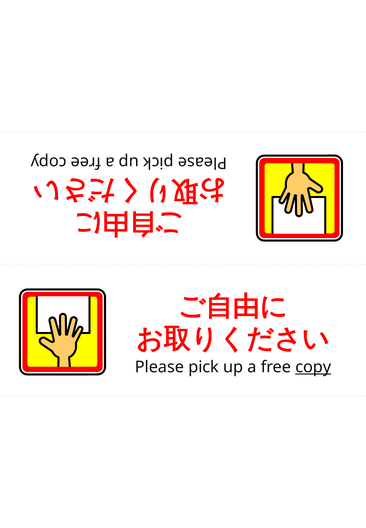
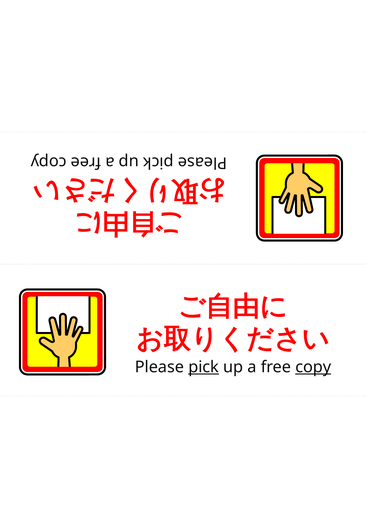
pick underline: none -> present (204, 367)
